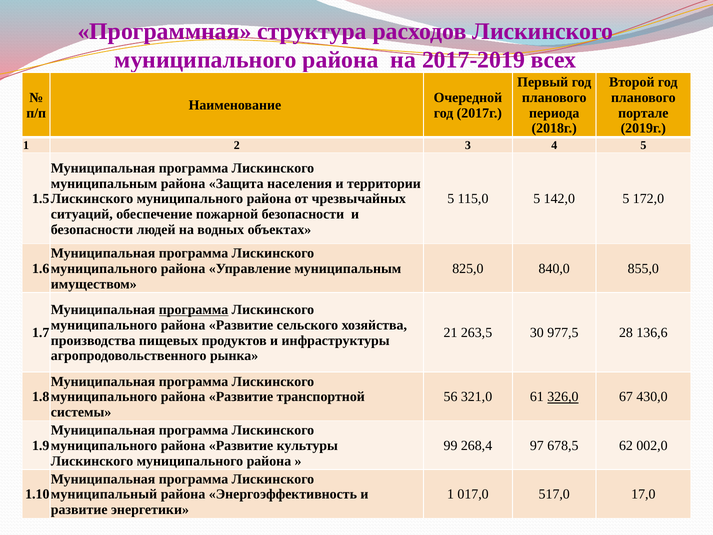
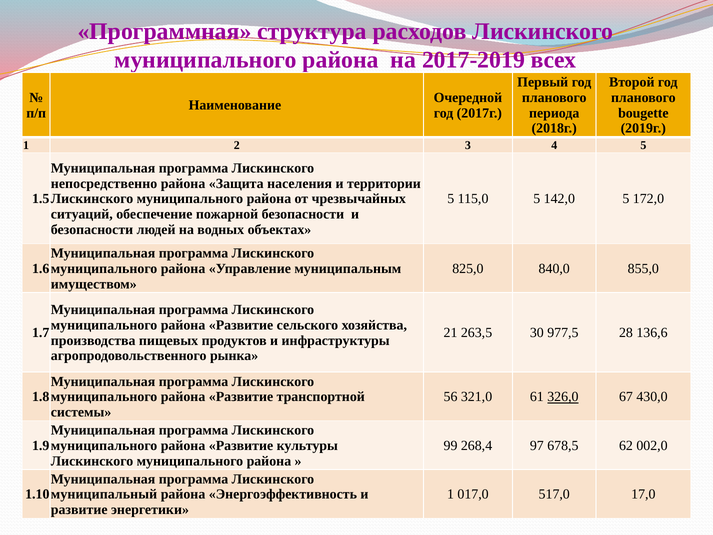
портале: портале -> bougette (643, 113)
муниципальным: муниципальным -> непосредственно (104, 183)
программа underline: present -> none (194, 310)
